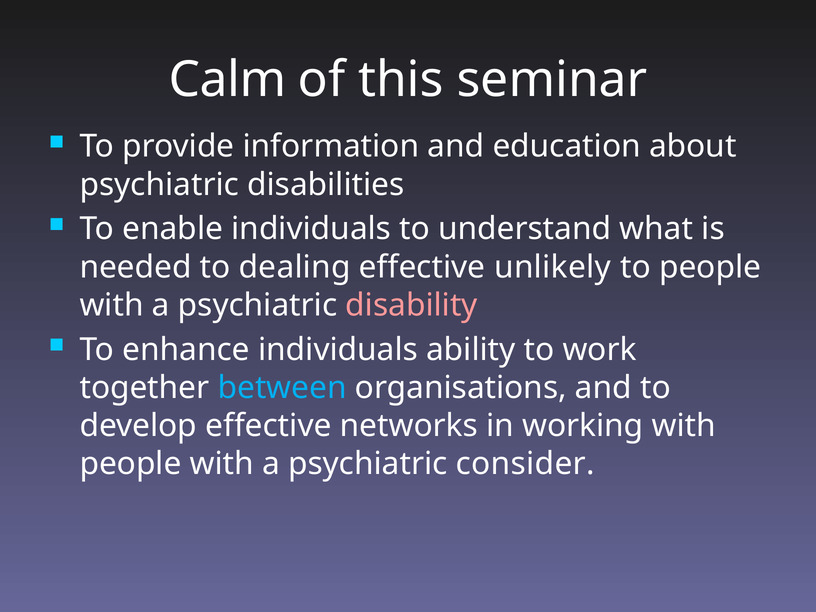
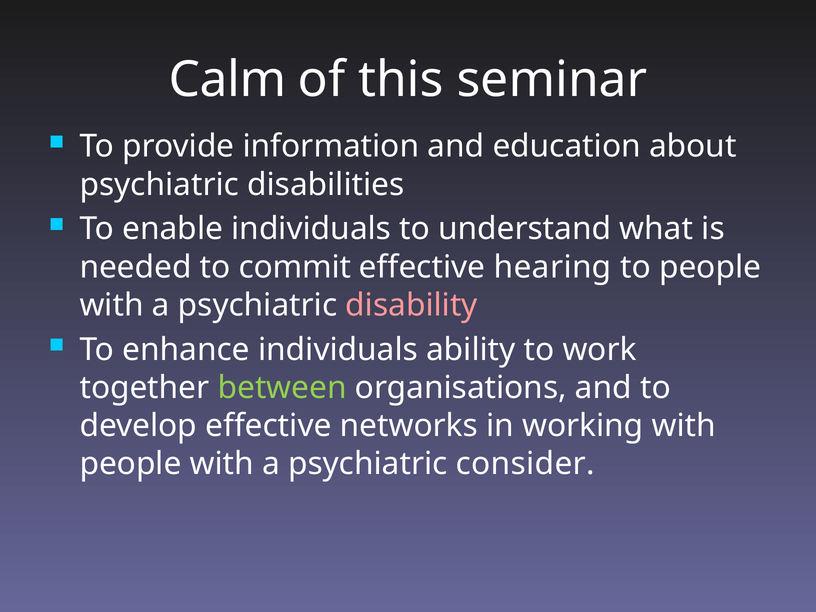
dealing: dealing -> commit (295, 267)
unlikely: unlikely -> hearing (553, 267)
between colour: light blue -> light green (282, 388)
